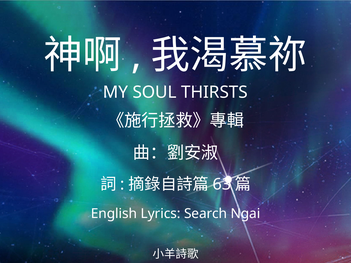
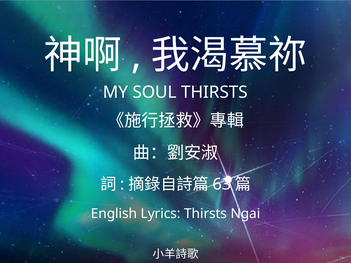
Lyrics Search: Search -> Thirsts (206, 214)
